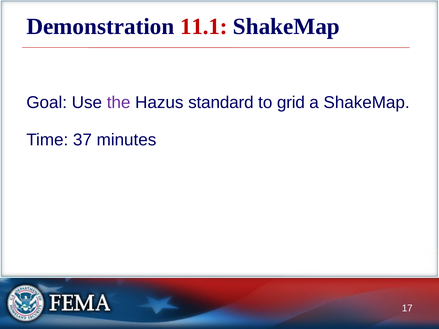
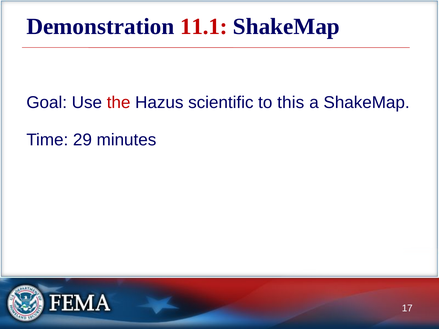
the colour: purple -> red (119, 103)
standard: standard -> scientific (221, 103)
grid: grid -> this (291, 103)
37: 37 -> 29 (82, 140)
